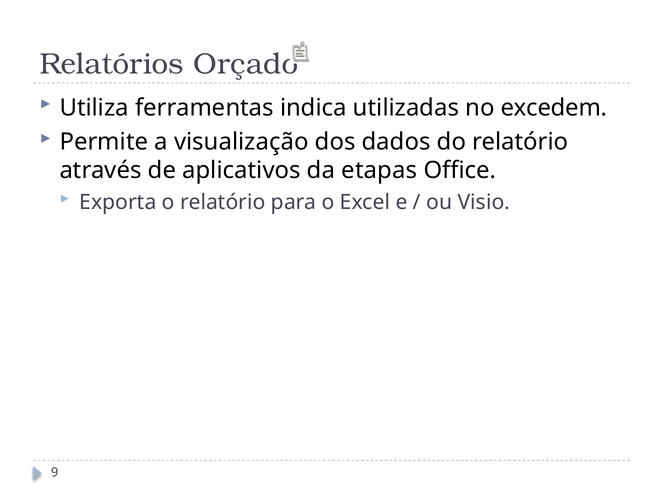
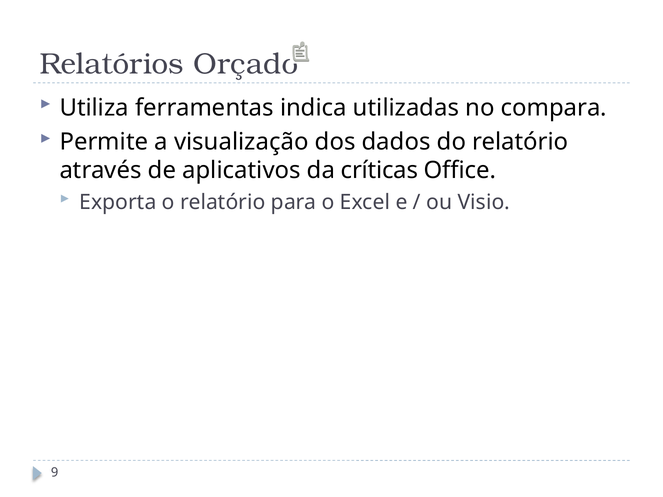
excedem: excedem -> compara (554, 108)
etapas: etapas -> críticas (379, 171)
